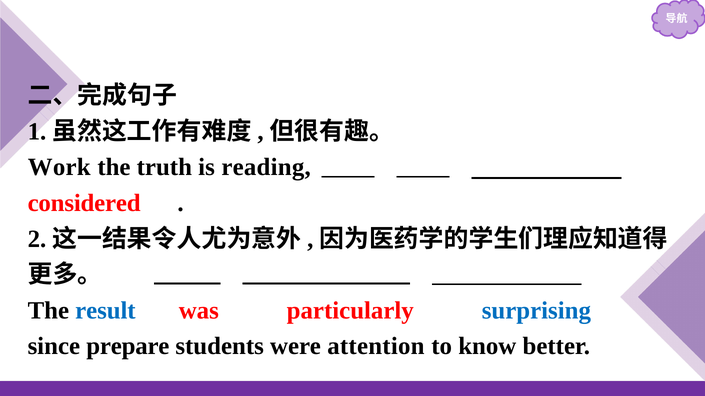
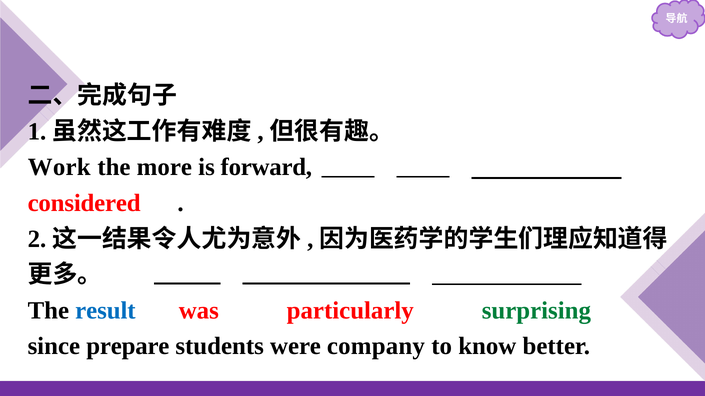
truth: truth -> more (164, 167)
reading: reading -> forward (266, 167)
surprising colour: blue -> green (536, 311)
attention: attention -> company (376, 347)
